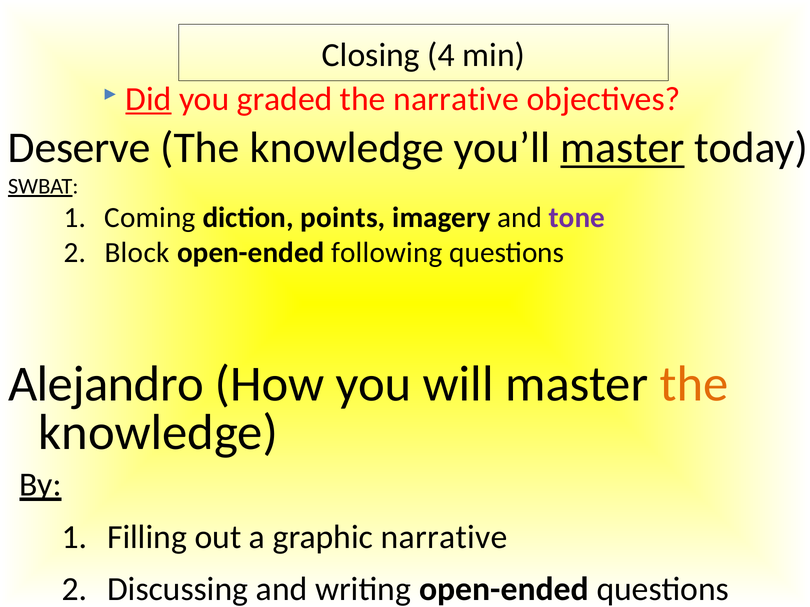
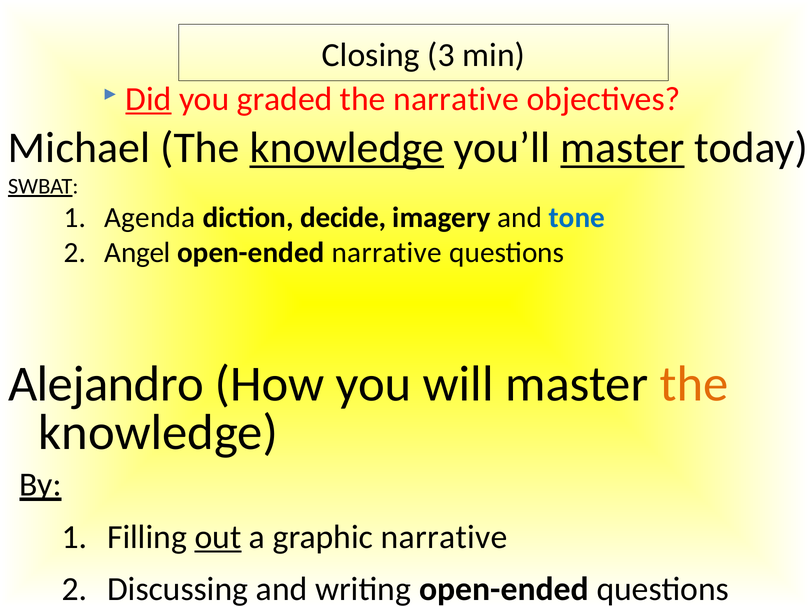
4: 4 -> 3 (441, 55)
Deserve: Deserve -> Michael (79, 148)
knowledge underline: none -> present (347, 148)
Coming: Coming -> Agenda (150, 218)
points: points -> decide (343, 218)
tone colour: purple -> blue (577, 218)
Block: Block -> Angel (137, 253)
open-ended following: following -> narrative (387, 253)
out underline: none -> present (218, 537)
